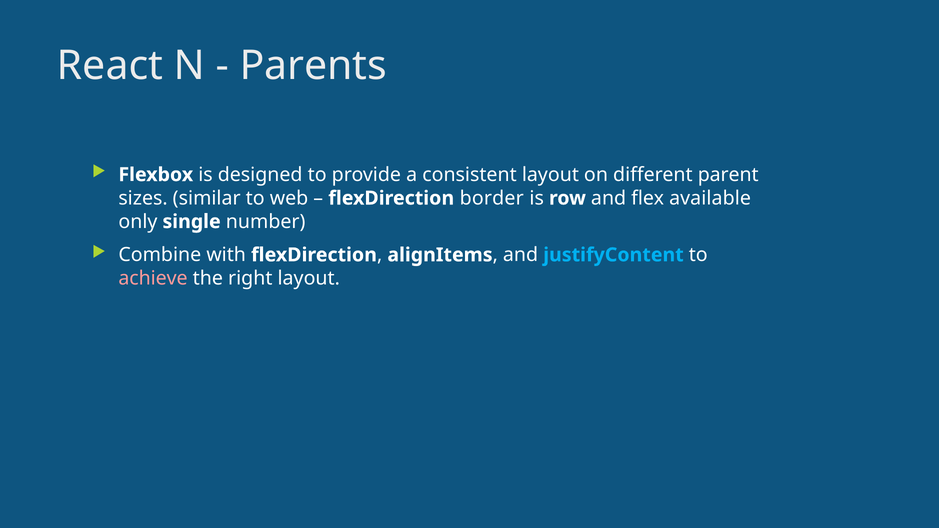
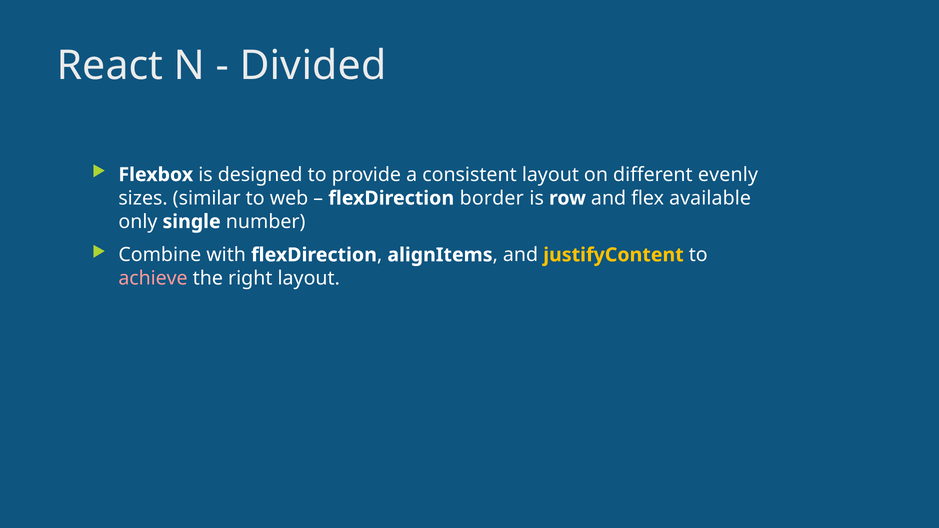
Parents: Parents -> Divided (313, 66)
parent: parent -> evenly (728, 175)
justifyContent colour: light blue -> yellow (613, 255)
